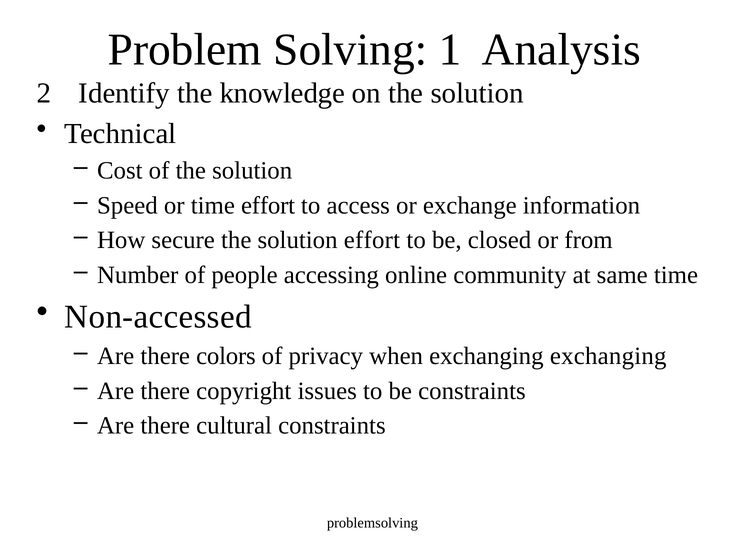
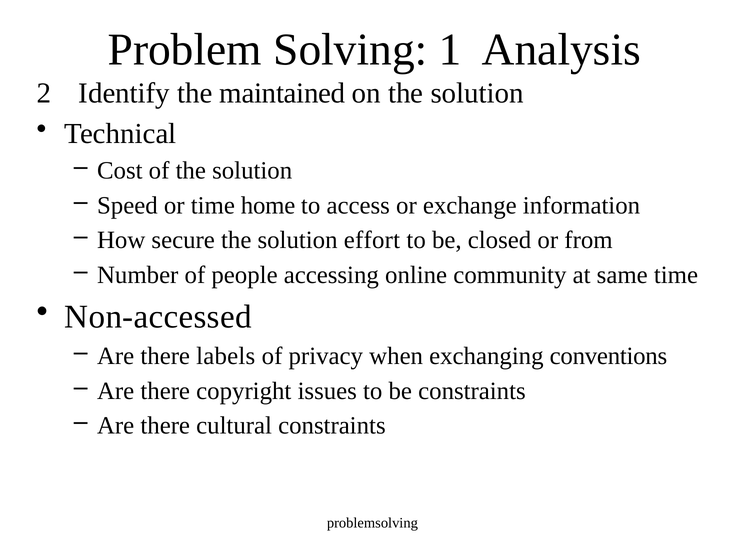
knowledge: knowledge -> maintained (282, 93)
time effort: effort -> home (268, 205)
colors: colors -> labels (226, 356)
exchanging exchanging: exchanging -> conventions (608, 356)
